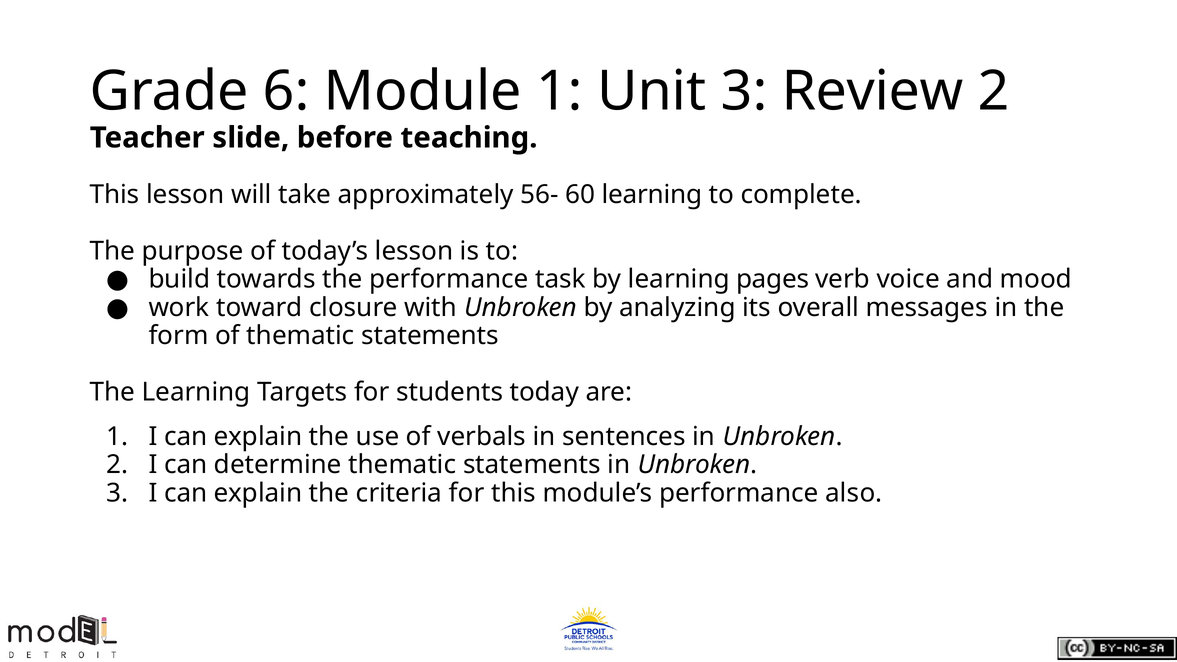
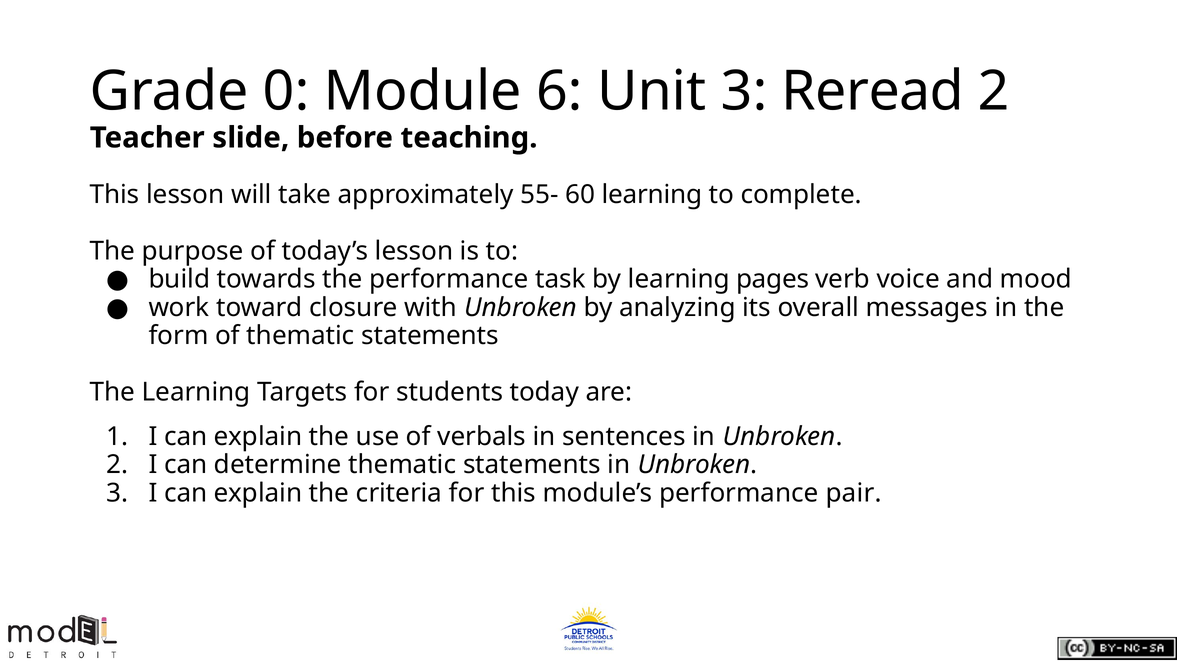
6: 6 -> 0 (286, 92)
Module 1: 1 -> 6 (559, 92)
Review: Review -> Reread (873, 92)
56-: 56- -> 55- (540, 195)
also: also -> pair (854, 493)
